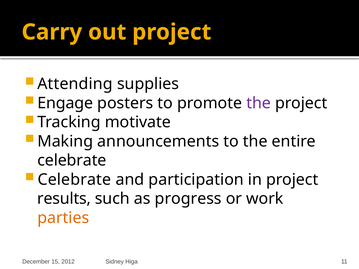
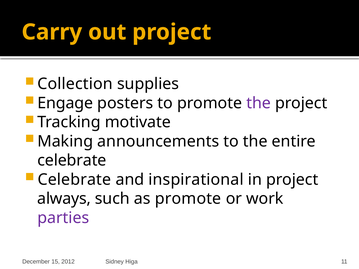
Attending: Attending -> Collection (75, 84)
participation: participation -> inspirational (196, 180)
results: results -> always (64, 199)
as progress: progress -> promote (188, 199)
parties colour: orange -> purple (63, 218)
